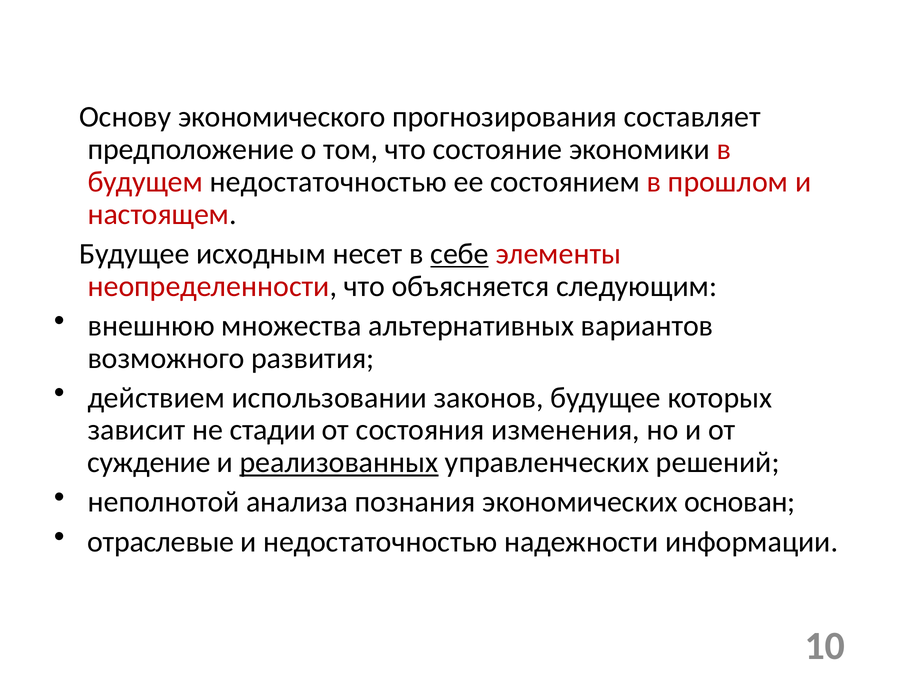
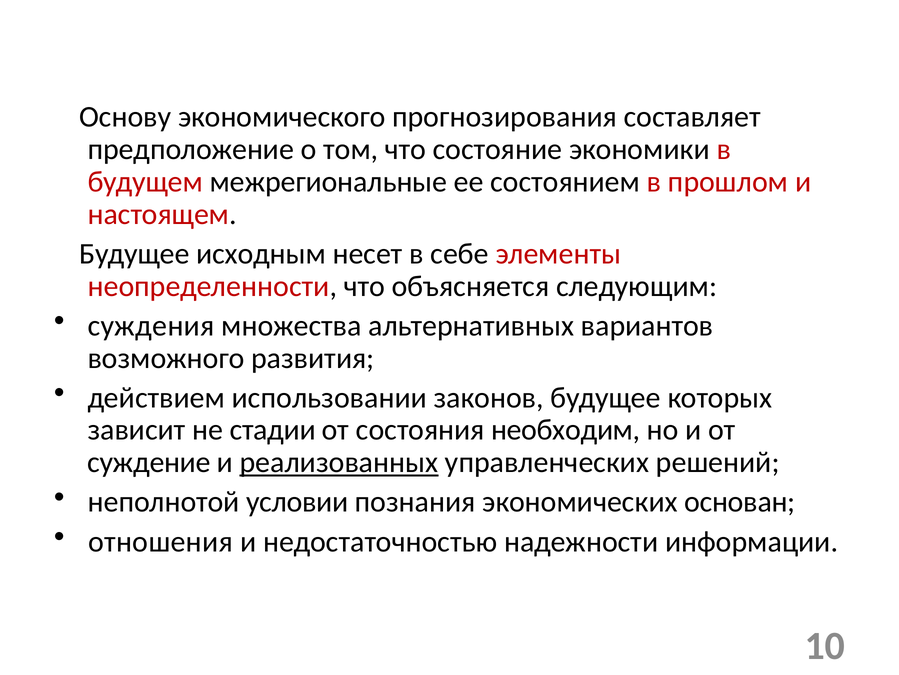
будущем недостаточностью: недостаточностью -> межрегиональные (328, 182)
себе underline: present -> none (460, 253)
внешнюю: внешнюю -> суждения (151, 325)
изменения: изменения -> необходим (566, 430)
анализа: анализа -> условии (297, 501)
отраслевые: отраслевые -> отношения (160, 541)
